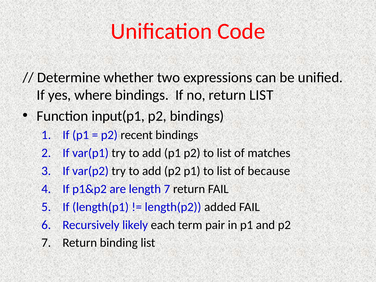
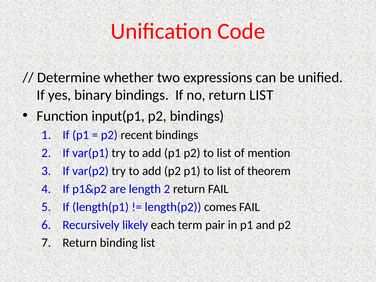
where: where -> binary (93, 95)
matches: matches -> mention (269, 153)
because: because -> theorem (269, 171)
length 7: 7 -> 2 (167, 189)
added: added -> comes (220, 207)
